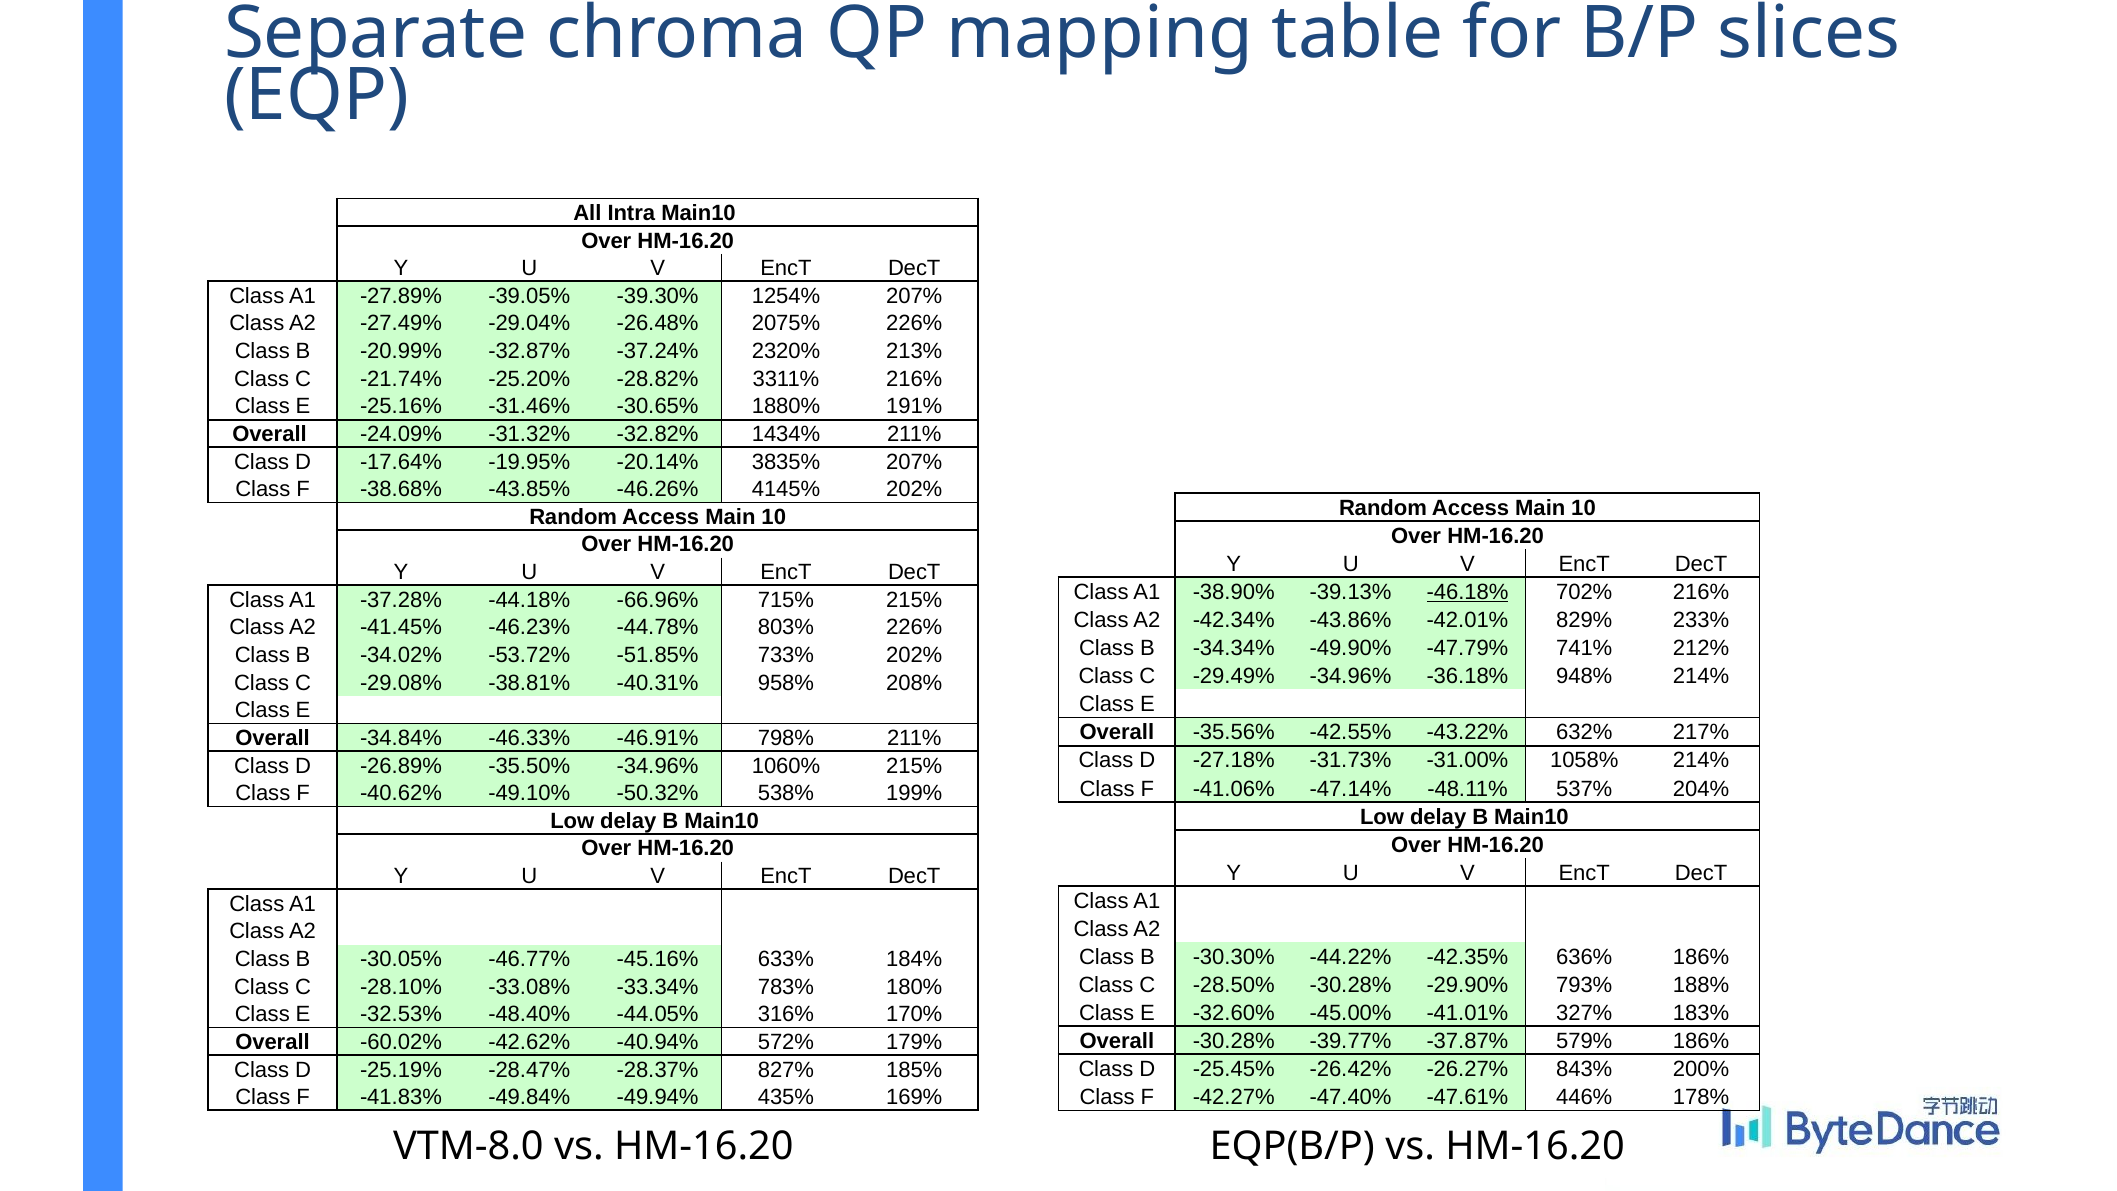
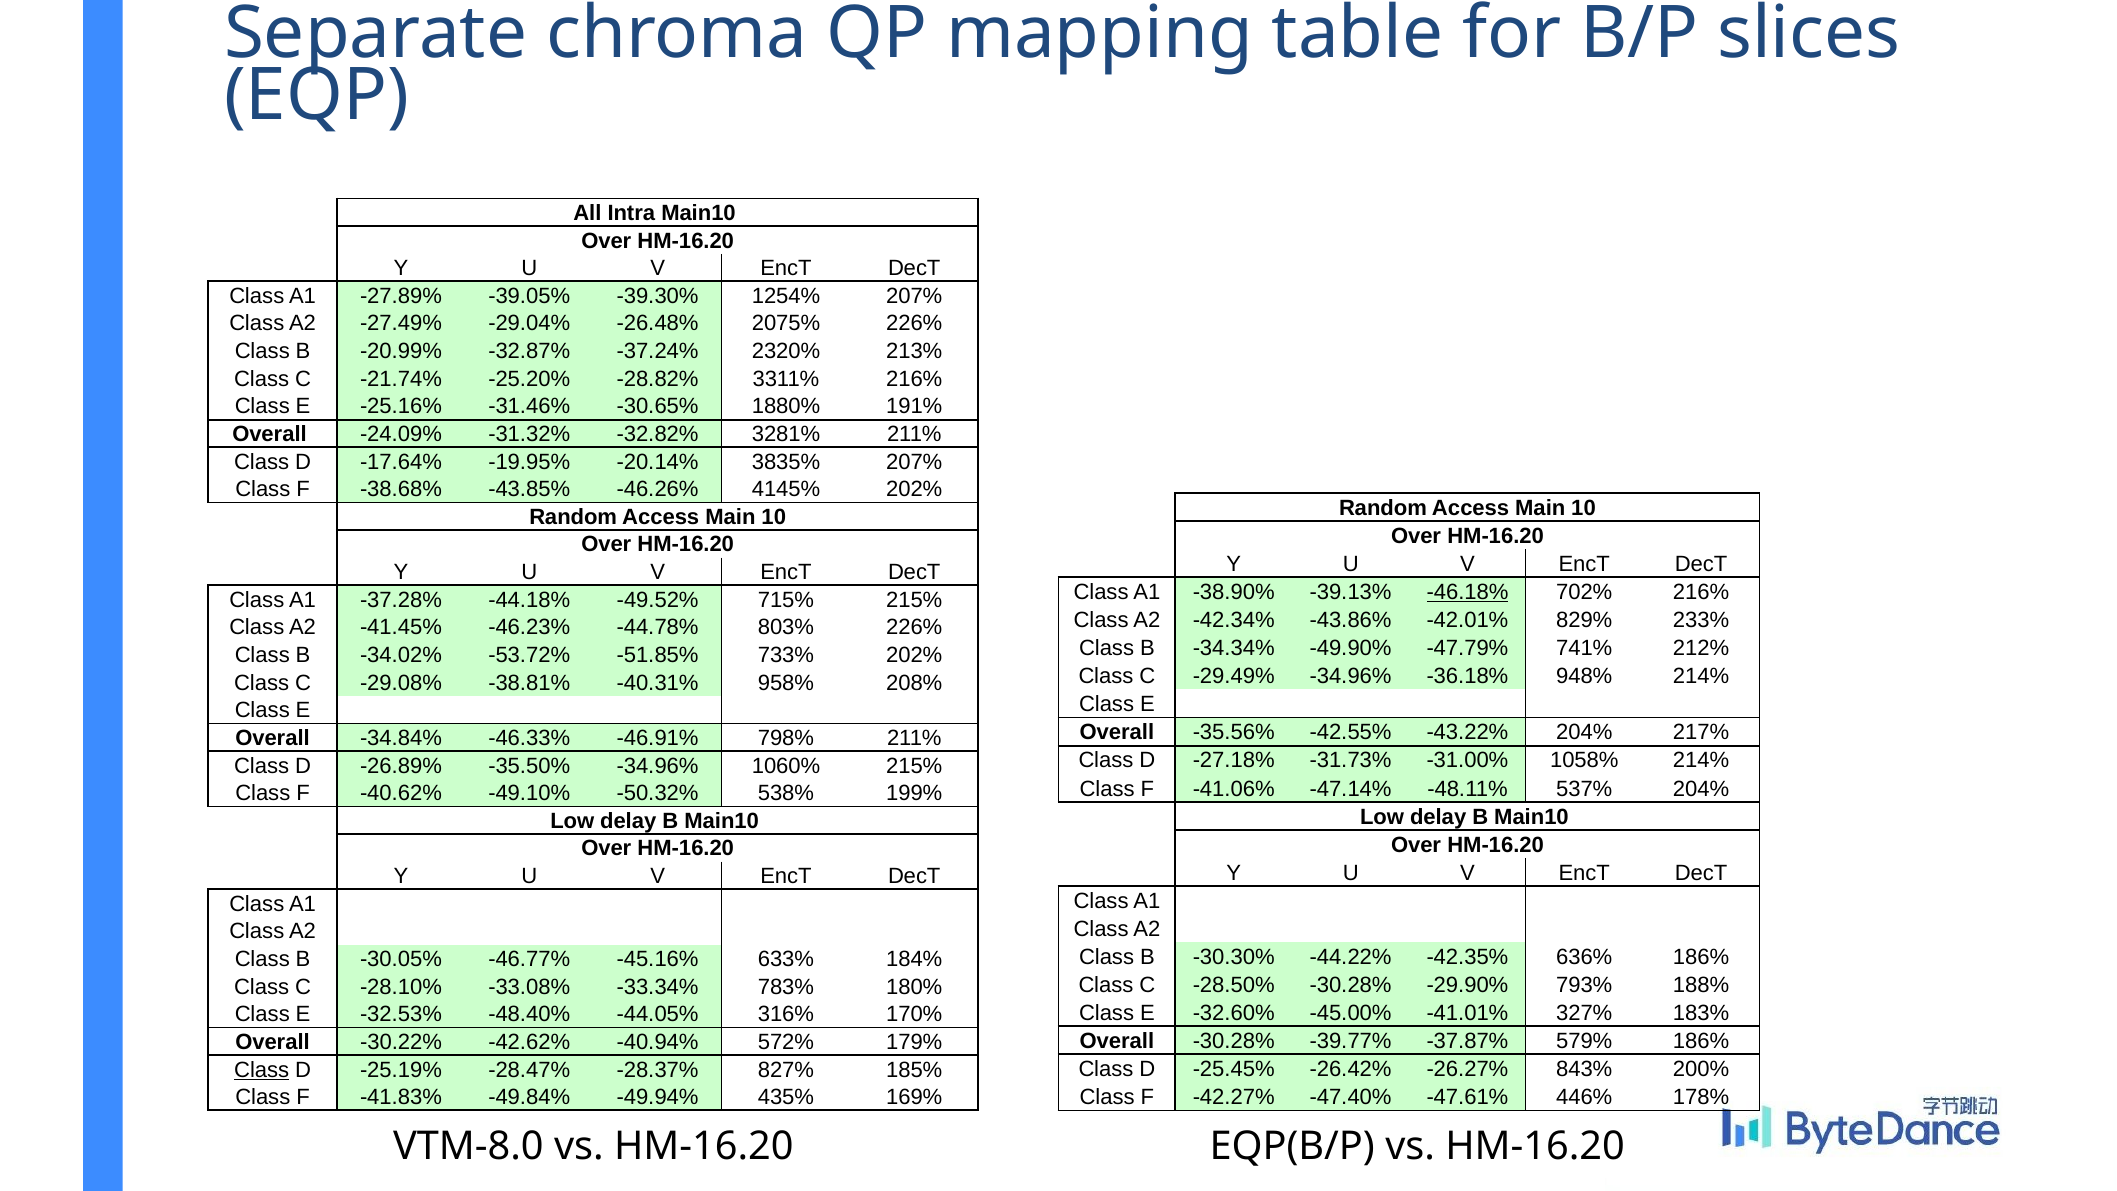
1434%: 1434% -> 3281% (786, 434)
-66.96%: -66.96% -> -49.52% (658, 600)
-43.22% 632%: 632% -> 204% (1584, 733)
-60.02%: -60.02% -> -30.22% (401, 1042)
Class underline: none -> present (262, 1070)
